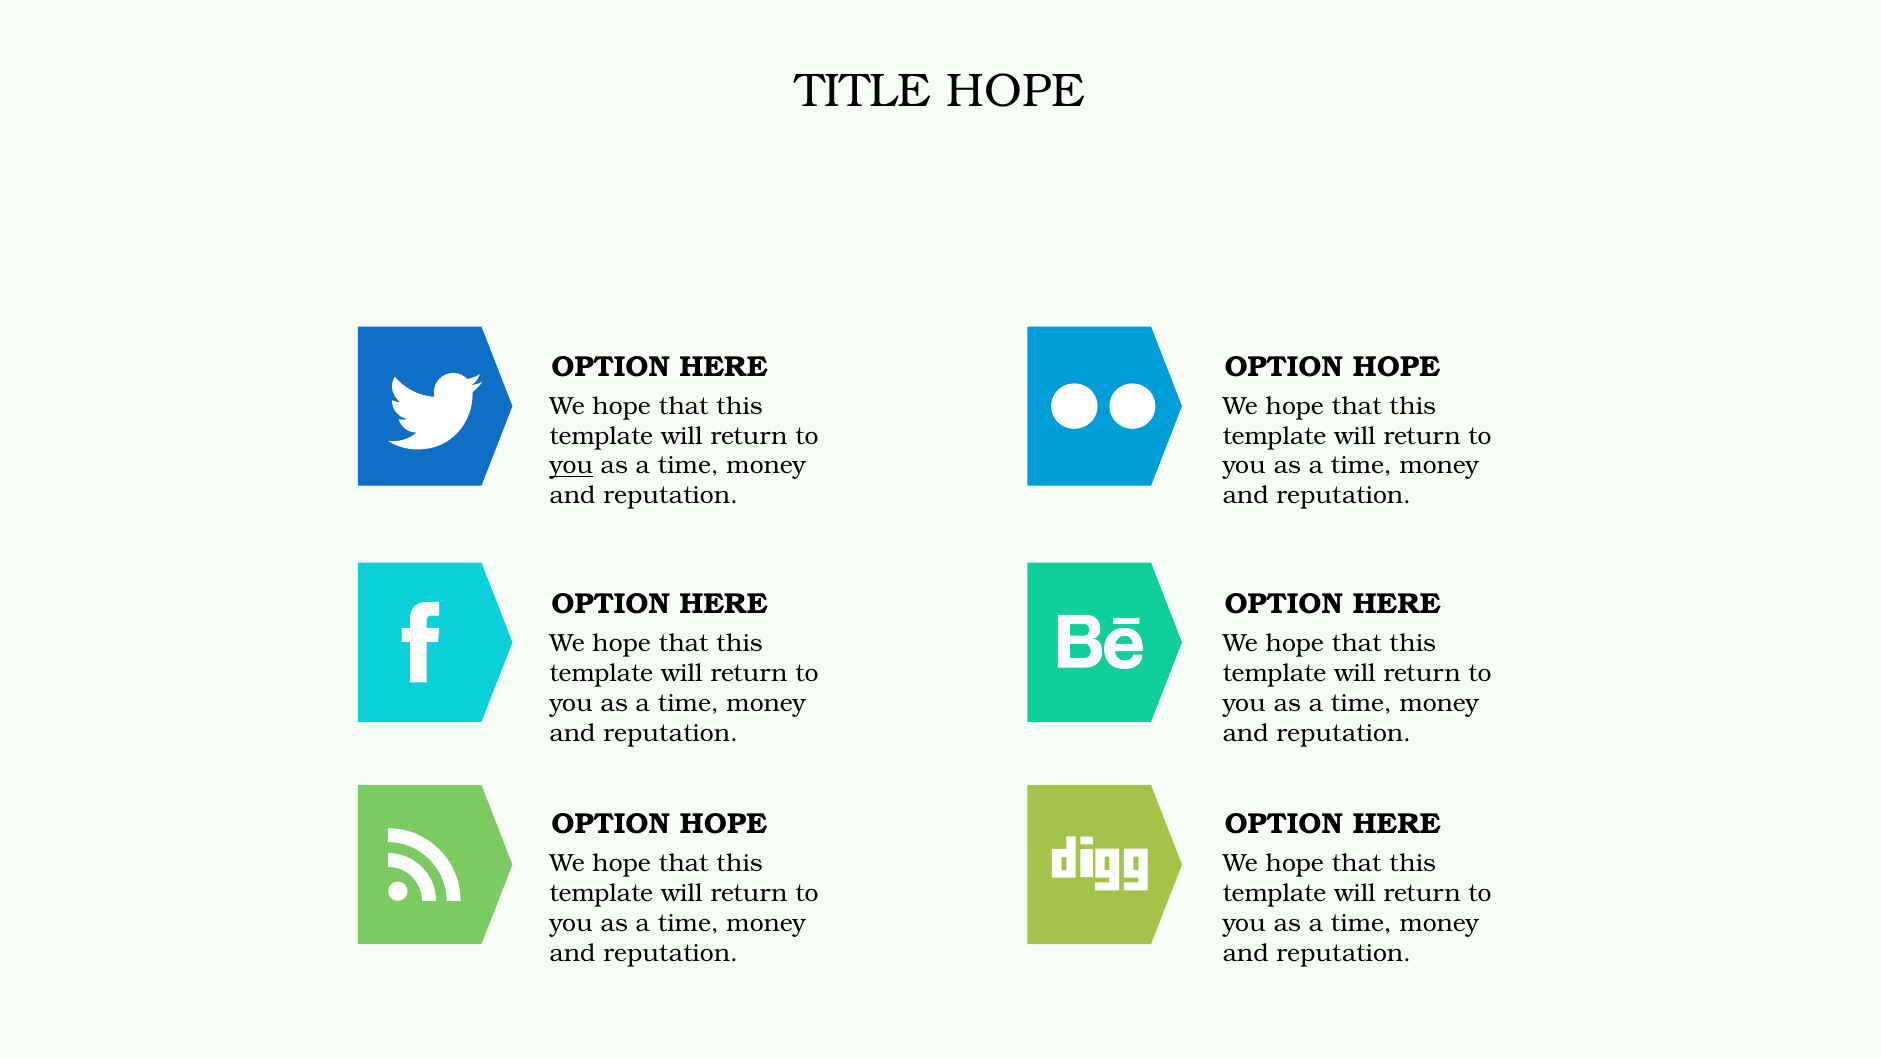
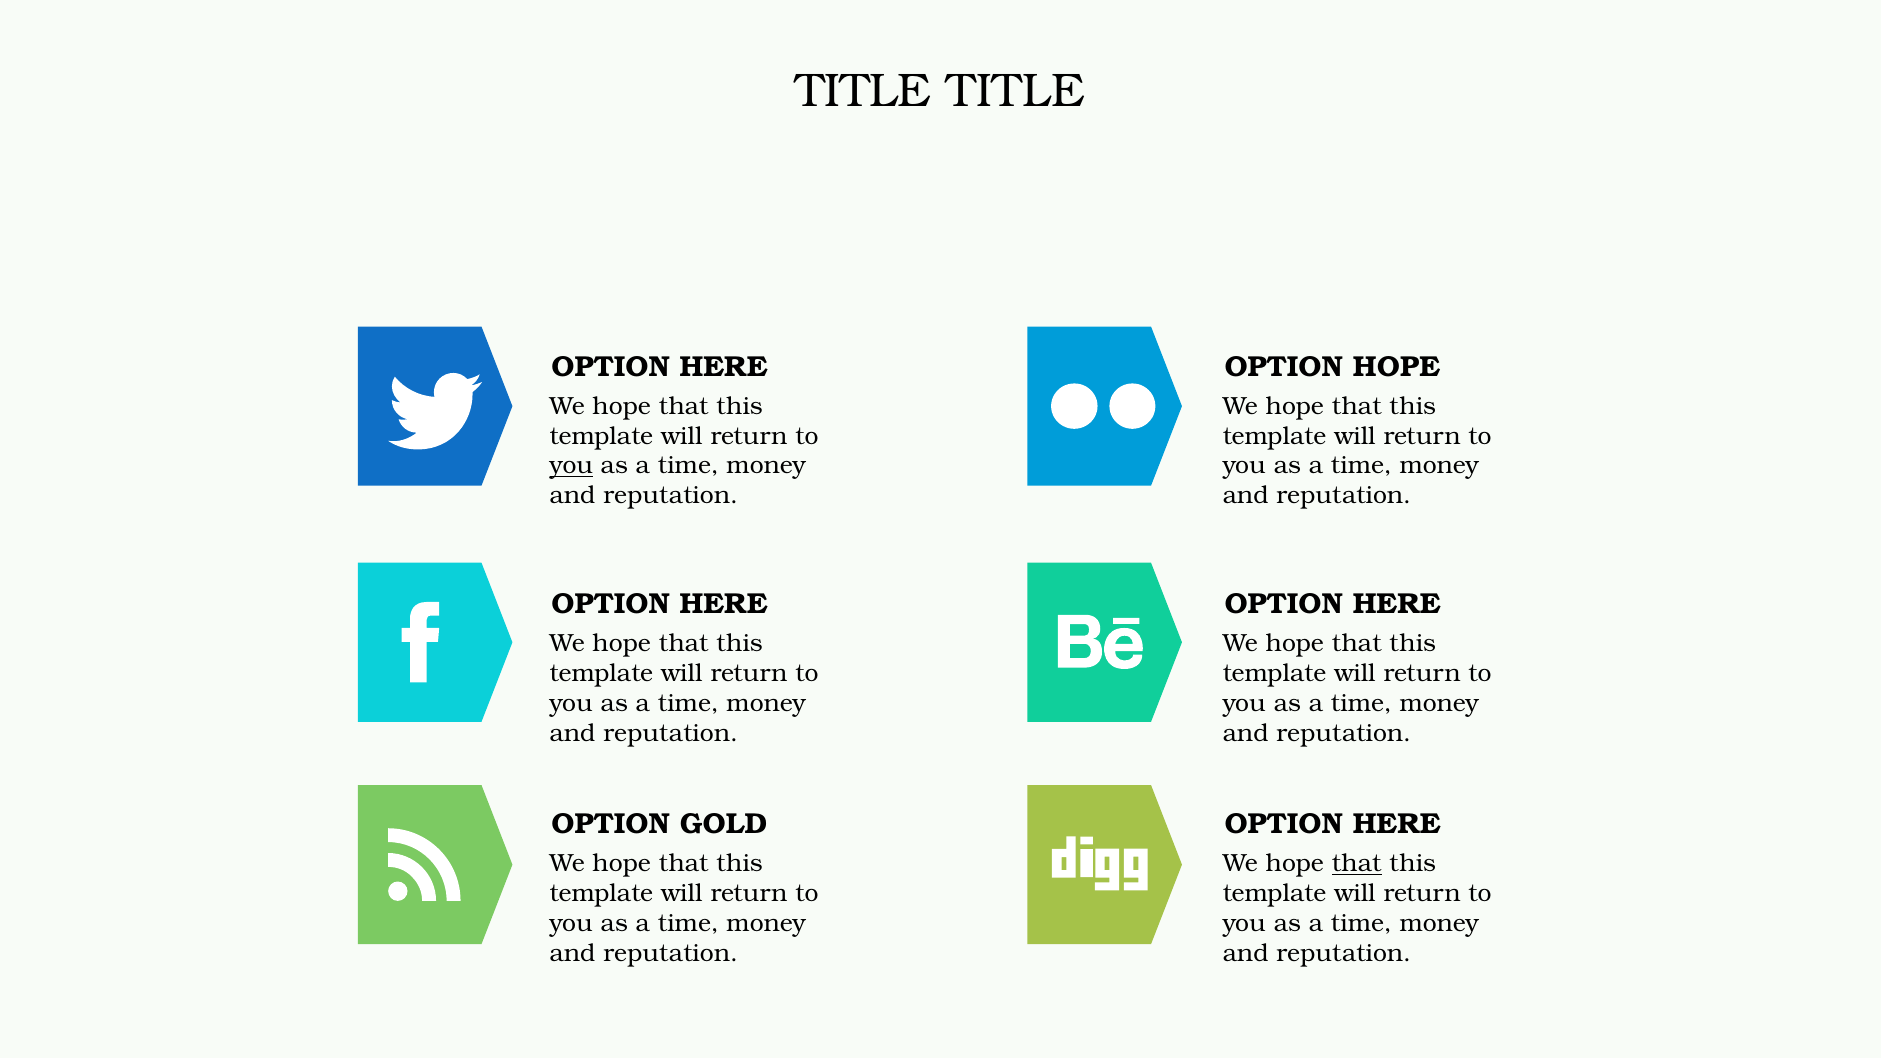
TITLE HOPE: HOPE -> TITLE (1016, 91)
HOPE: HOPE -> GOLD (723, 824)
that underline: none -> present (1357, 864)
